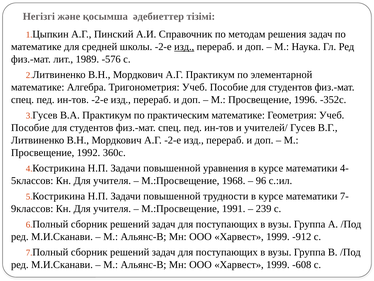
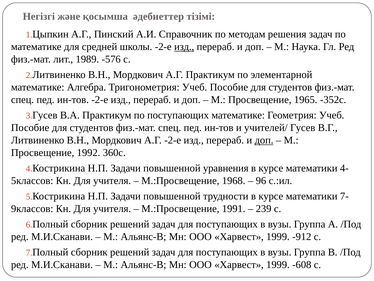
1996: 1996 -> 1965 (306, 100)
по практическим: практическим -> поступающих (178, 115)
доп underline: none -> present (264, 140)
